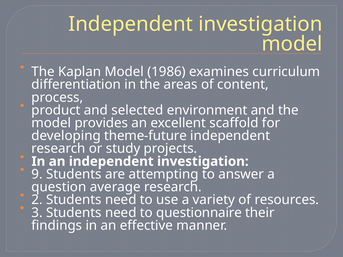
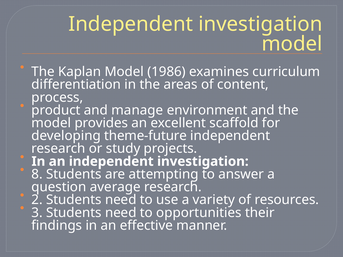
selected: selected -> manage (137, 110)
9: 9 -> 8 (37, 174)
questionnaire: questionnaire -> opportunities (199, 213)
